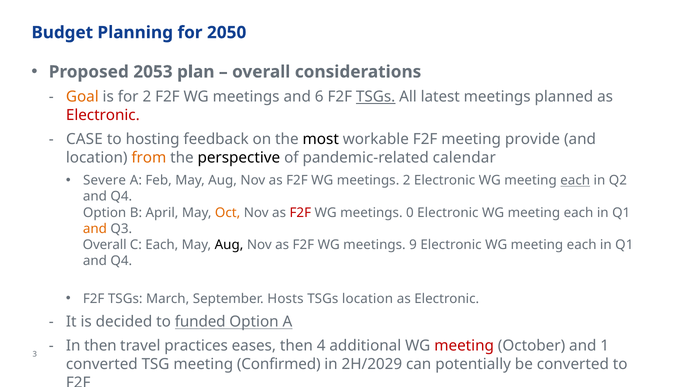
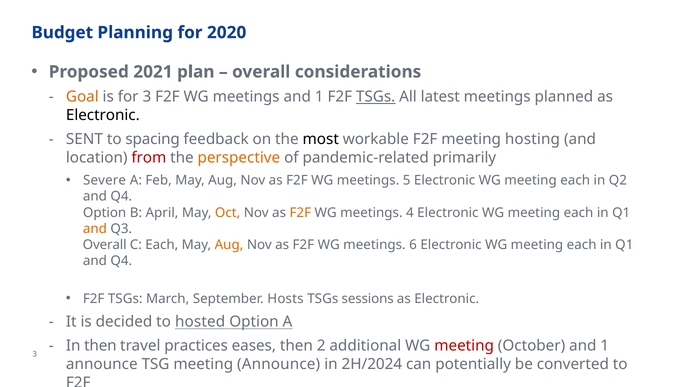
2050: 2050 -> 2020 (227, 33)
2053: 2053 -> 2021 (153, 72)
for 2: 2 -> 3 (147, 97)
meetings and 6: 6 -> 1 (319, 97)
Electronic colour: red -> black (103, 115)
CASE: CASE -> SENT (84, 139)
hosting: hosting -> spacing (153, 139)
provide: provide -> hosting (532, 139)
from colour: orange -> red (149, 158)
perspective colour: black -> orange (239, 158)
calendar: calendar -> primarily (464, 158)
meetings 2: 2 -> 5 (407, 181)
each underline: present -> none (575, 181)
F2F colour: red -> orange (300, 213)
0: 0 -> 4 (410, 213)
Aug colour: black -> orange (229, 245)
9: 9 -> 6 (413, 245)
TSGs location: location -> sessions (368, 299)
funded: funded -> hosted (200, 322)
4: 4 -> 2 (321, 346)
converted: converted -> announce (102, 364)
meeting Confirmed: Confirmed -> Announce (279, 364)
2H/2029: 2H/2029 -> 2H/2024 (372, 364)
